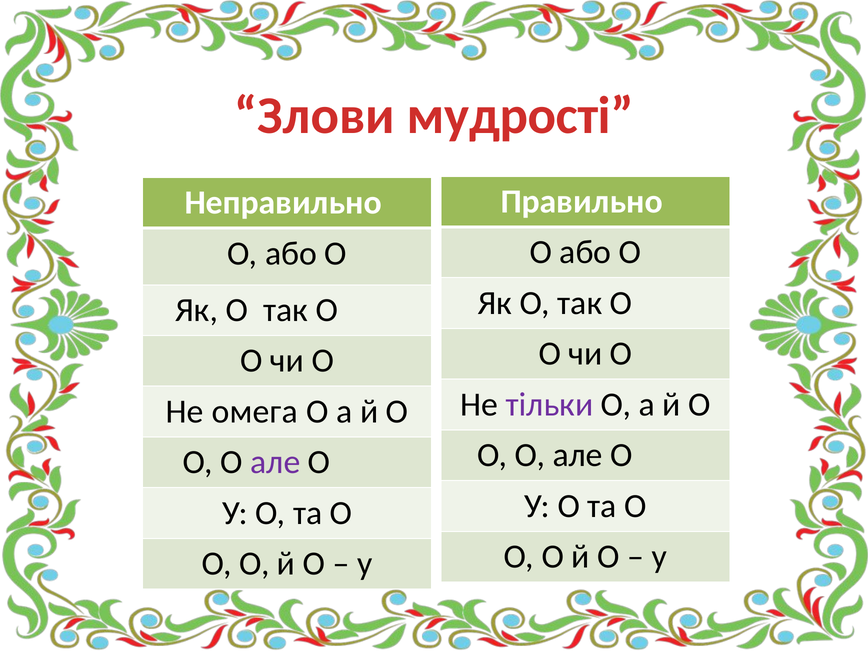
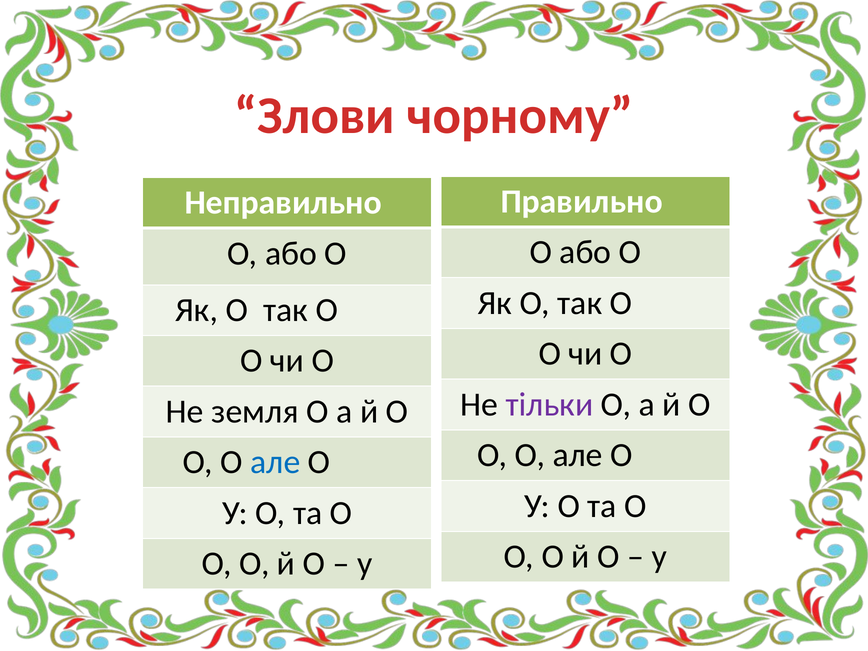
мудрості: мудрості -> чорному (520, 116)
омега: омега -> земля (255, 412)
але colour: purple -> blue (275, 462)
